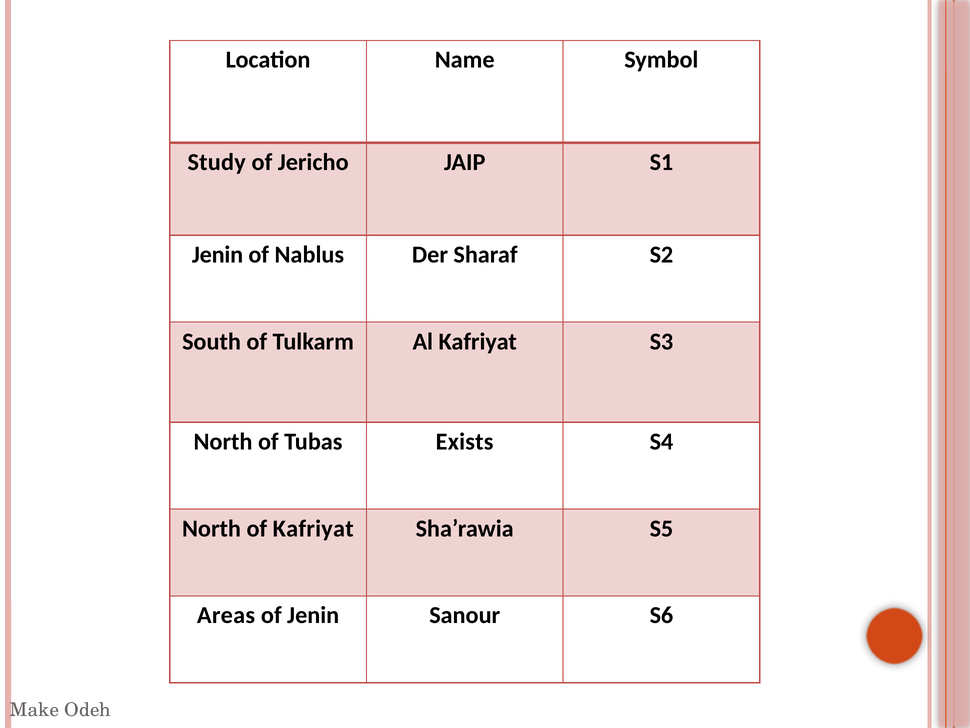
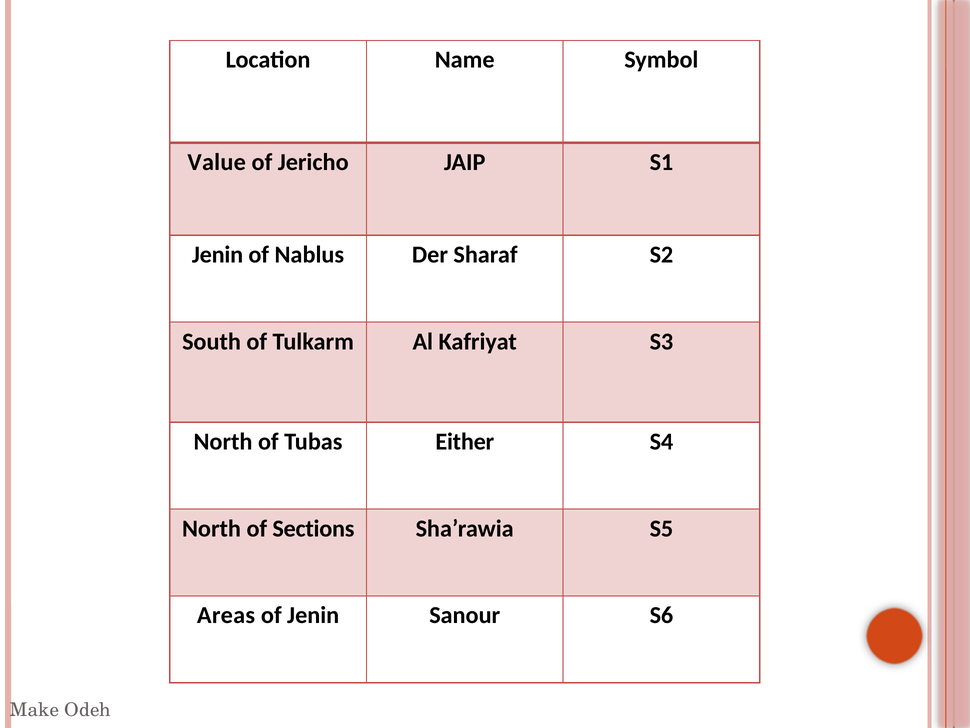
Study: Study -> Value (217, 162)
Exists: Exists -> Either (465, 442)
of Kafriyat: Kafriyat -> Sections (313, 528)
